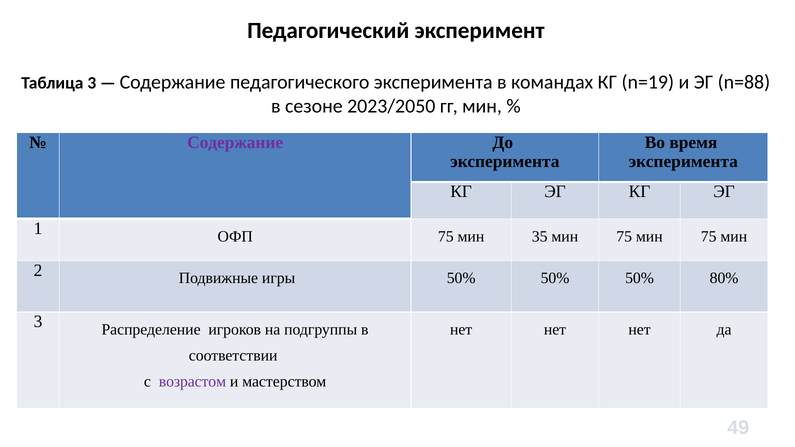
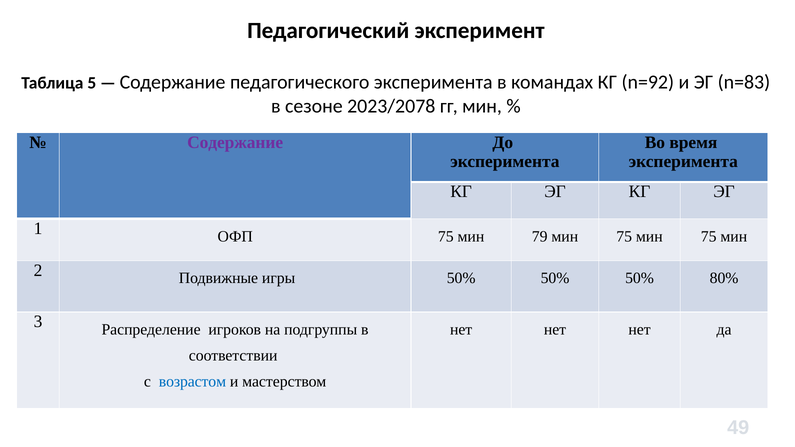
Таблица 3: 3 -> 5 (92, 83)
n=19: n=19 -> n=92 (648, 82)
n=88: n=88 -> n=83 (744, 82)
2023/2050: 2023/2050 -> 2023/2078 (391, 106)
35: 35 -> 79 (540, 236)
возрастом colour: purple -> blue (192, 382)
